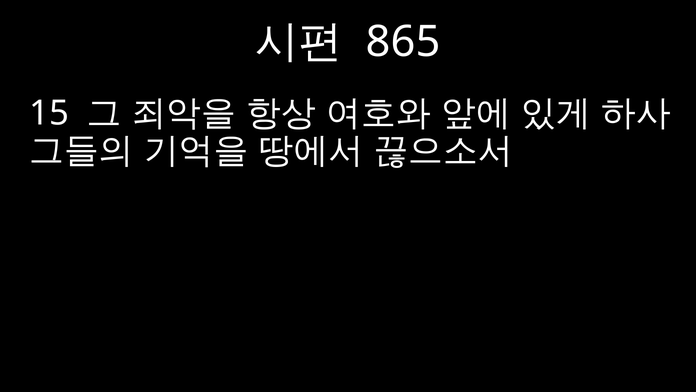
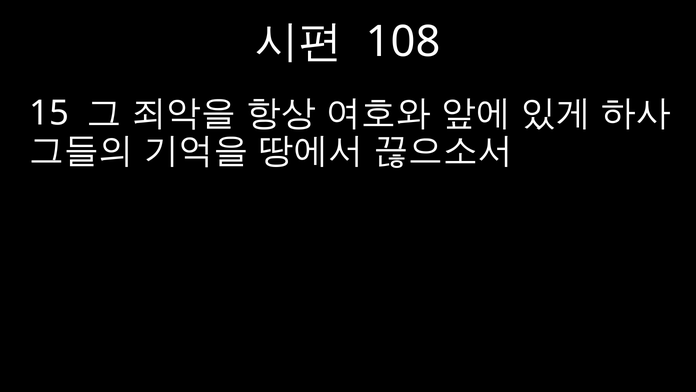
865: 865 -> 108 (403, 42)
